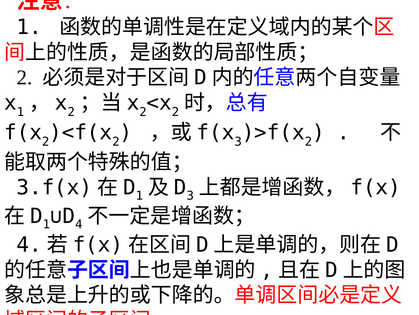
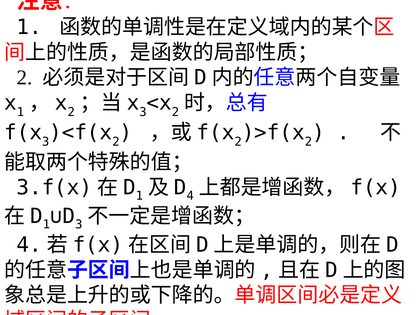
2: 2 -> 3 (143, 112)
2: 2 -> 3 (46, 142)
3: 3 -> 2 (238, 142)
3: 3 -> 4 (190, 195)
4: 4 -> 3 (79, 224)
